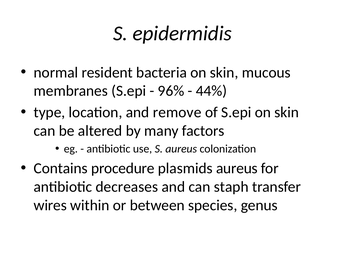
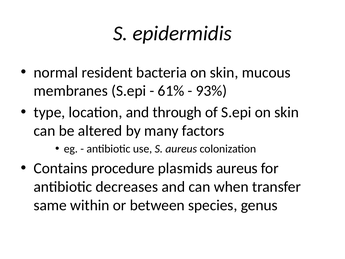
96%: 96% -> 61% (171, 91)
44%: 44% -> 93% (211, 91)
remove: remove -> through (177, 112)
staph: staph -> when (231, 187)
wires: wires -> same (50, 205)
